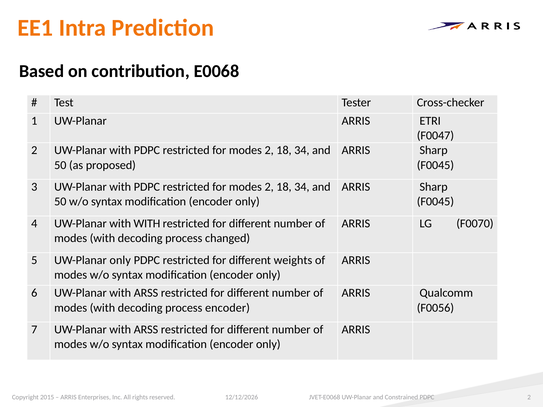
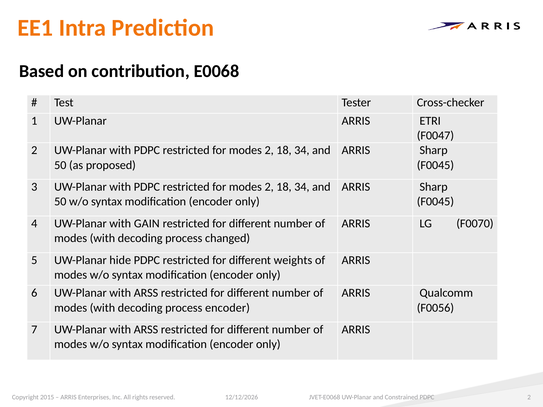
with WITH: WITH -> GAIN (147, 224)
UW-Planar only: only -> hide (120, 260)
